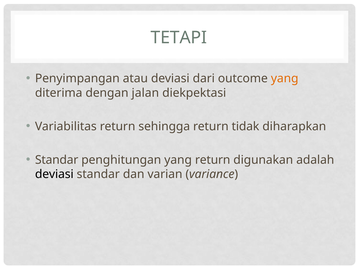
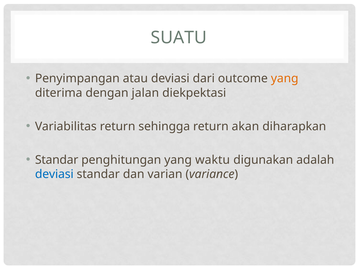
TETAPI: TETAPI -> SUATU (179, 38)
tidak: tidak -> akan (245, 126)
yang return: return -> waktu (213, 160)
deviasi colour: black -> blue (54, 174)
